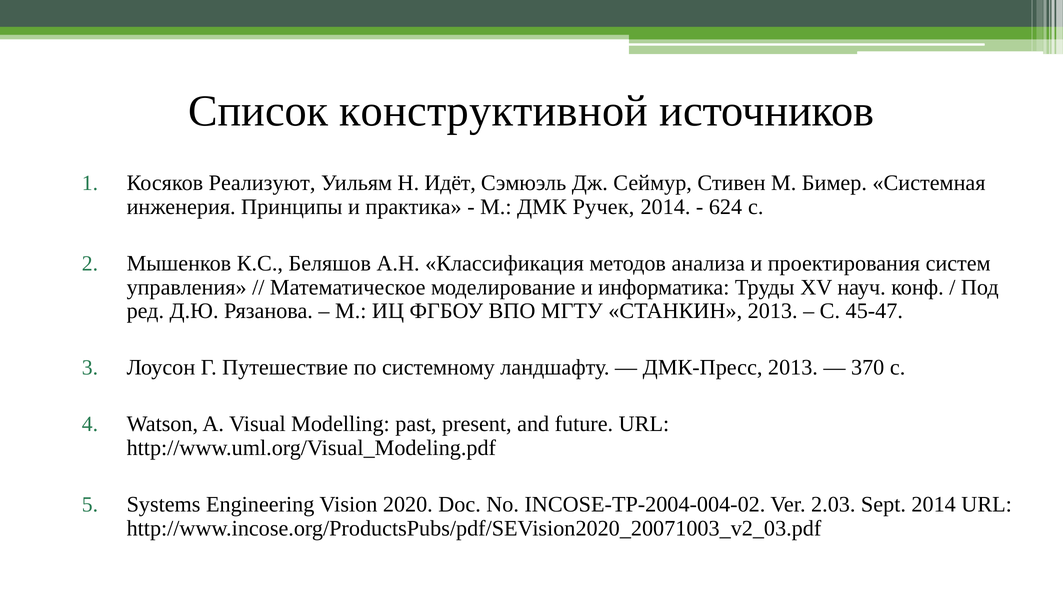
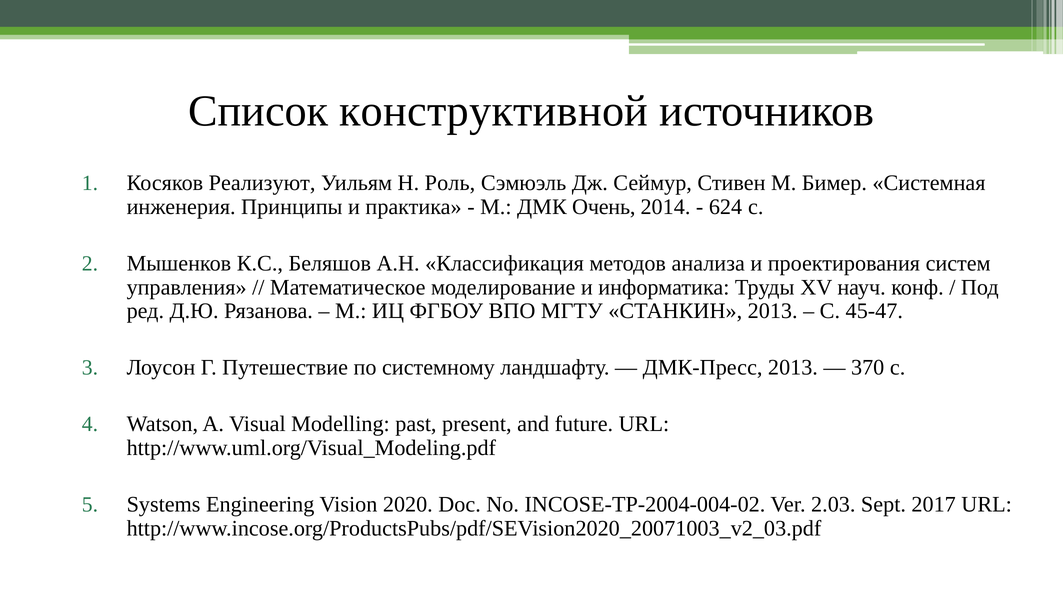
Идёт: Идёт -> Роль (450, 183)
Ручек: Ручек -> Очень (604, 207)
Sept 2014: 2014 -> 2017 (934, 504)
